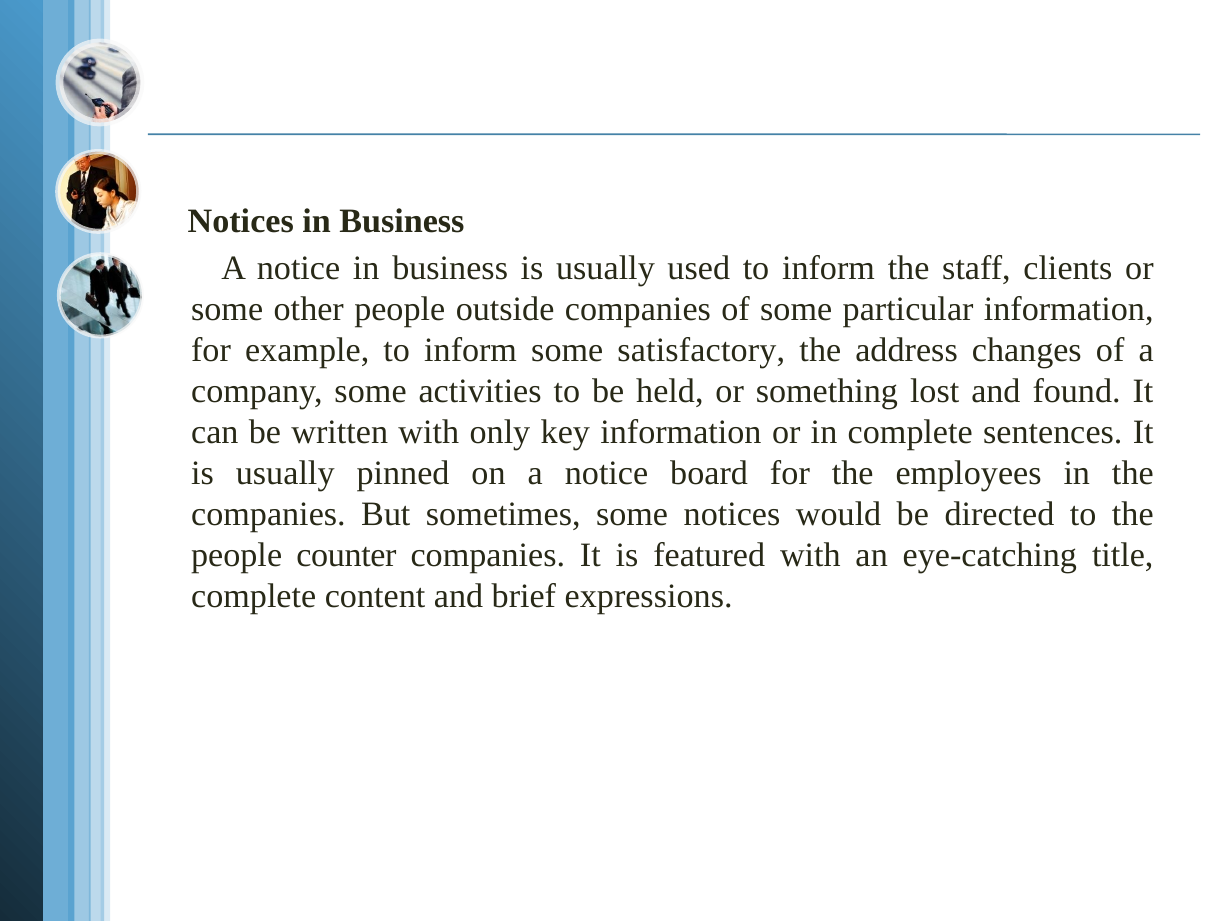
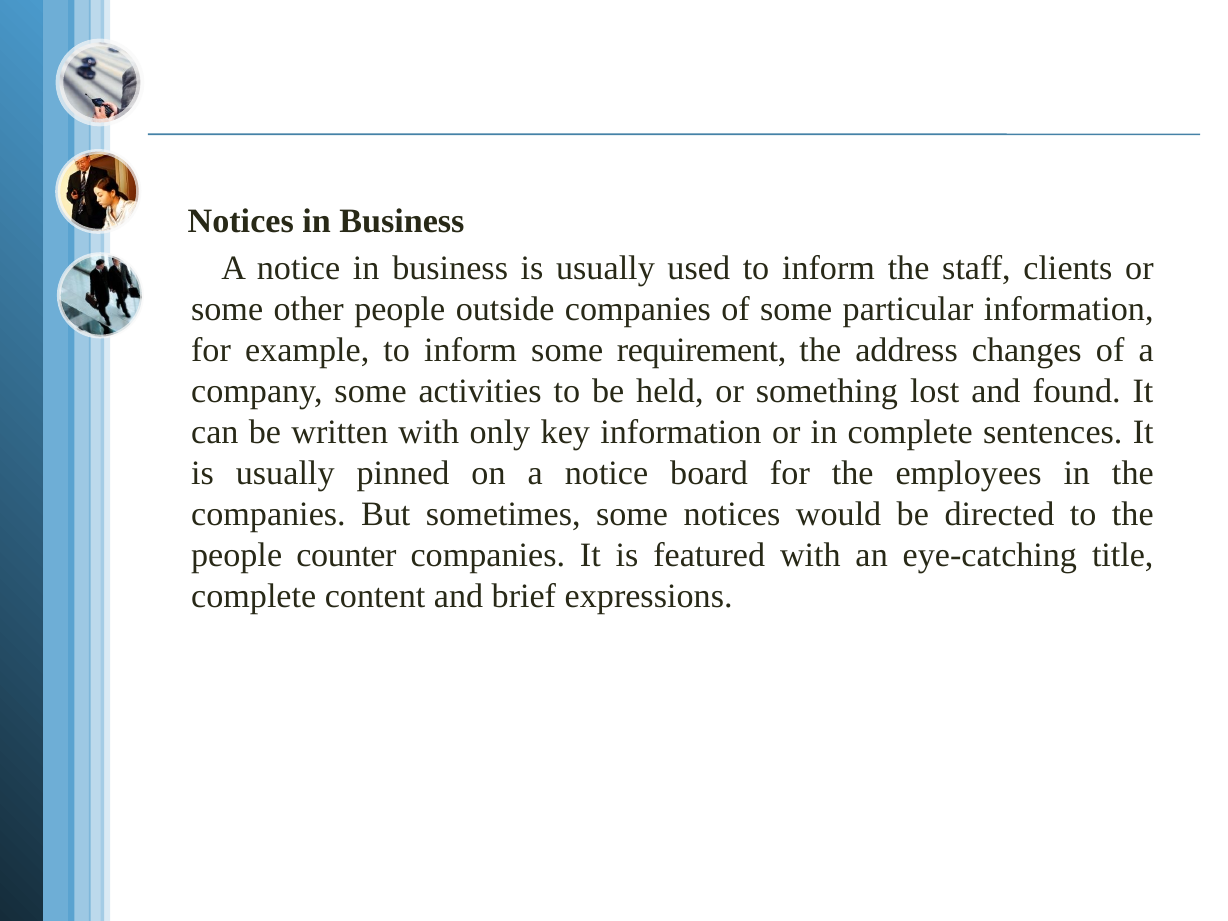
satisfactory: satisfactory -> requirement (702, 351)
